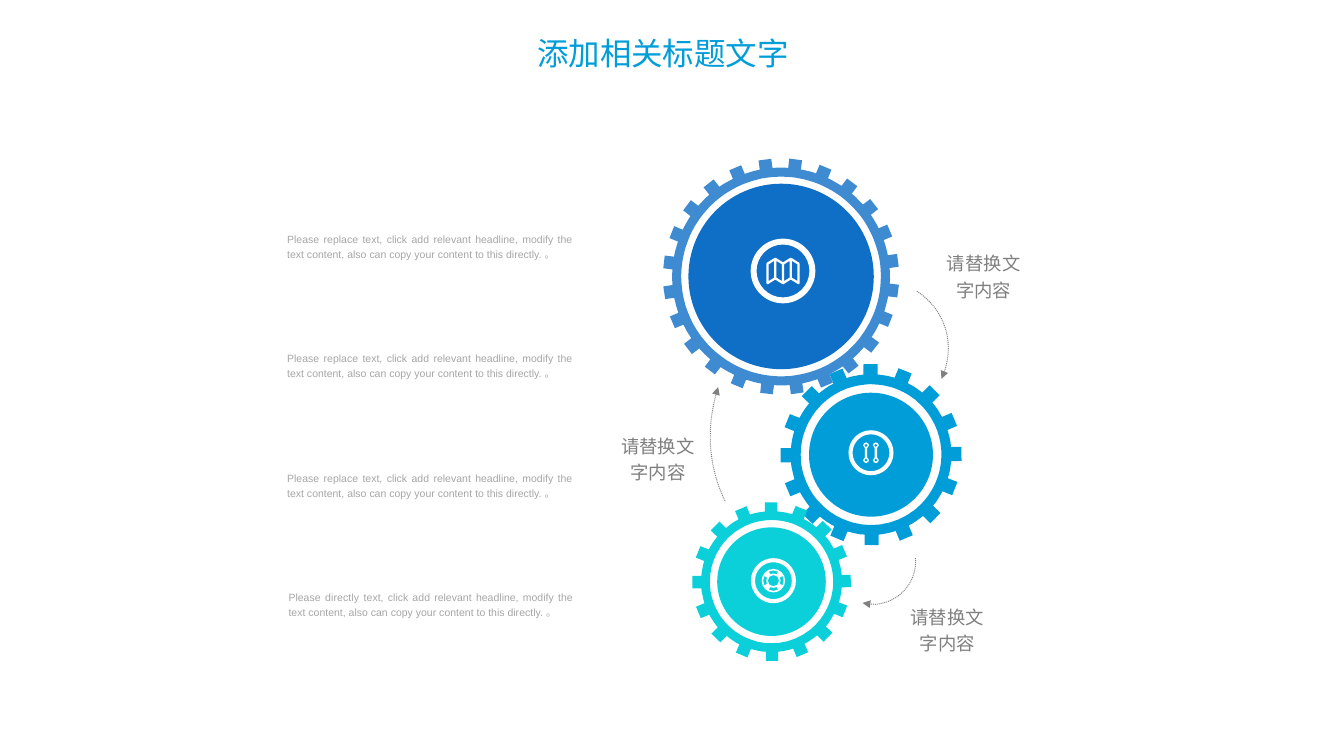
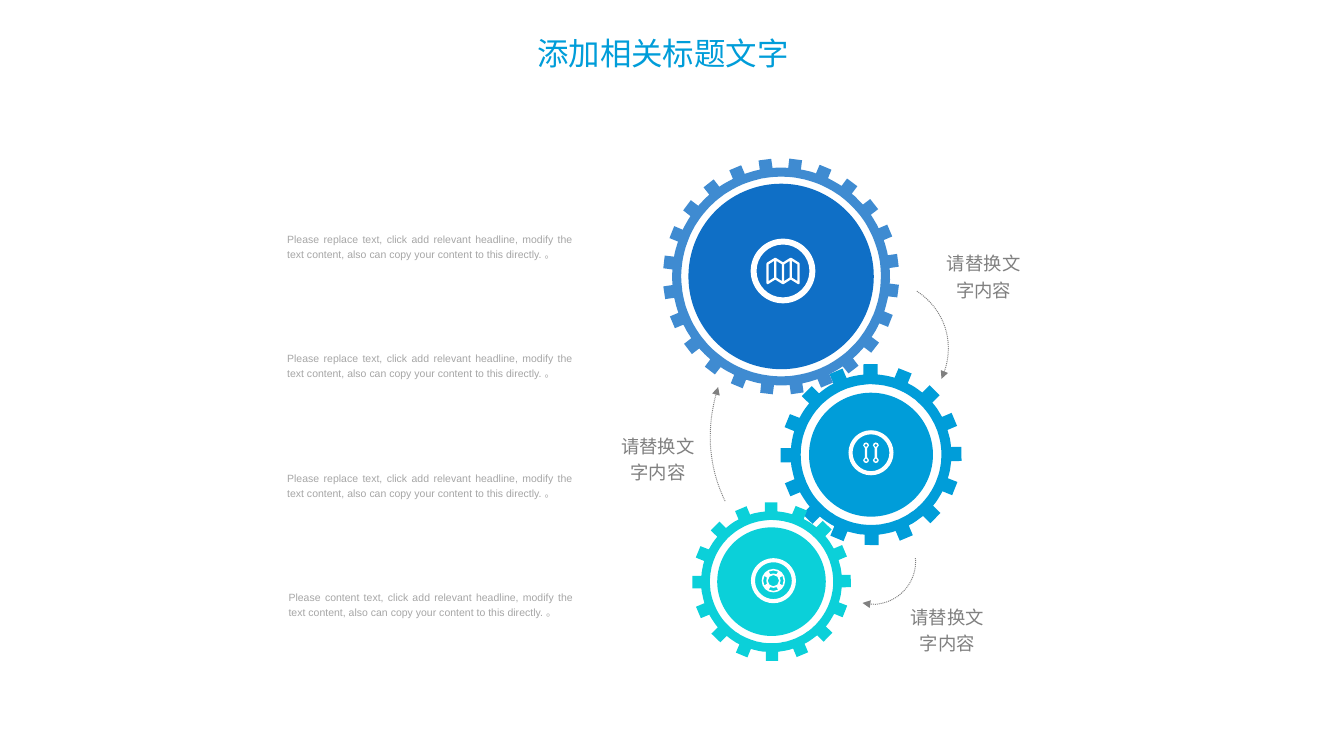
Please directly: directly -> content (342, 598)
